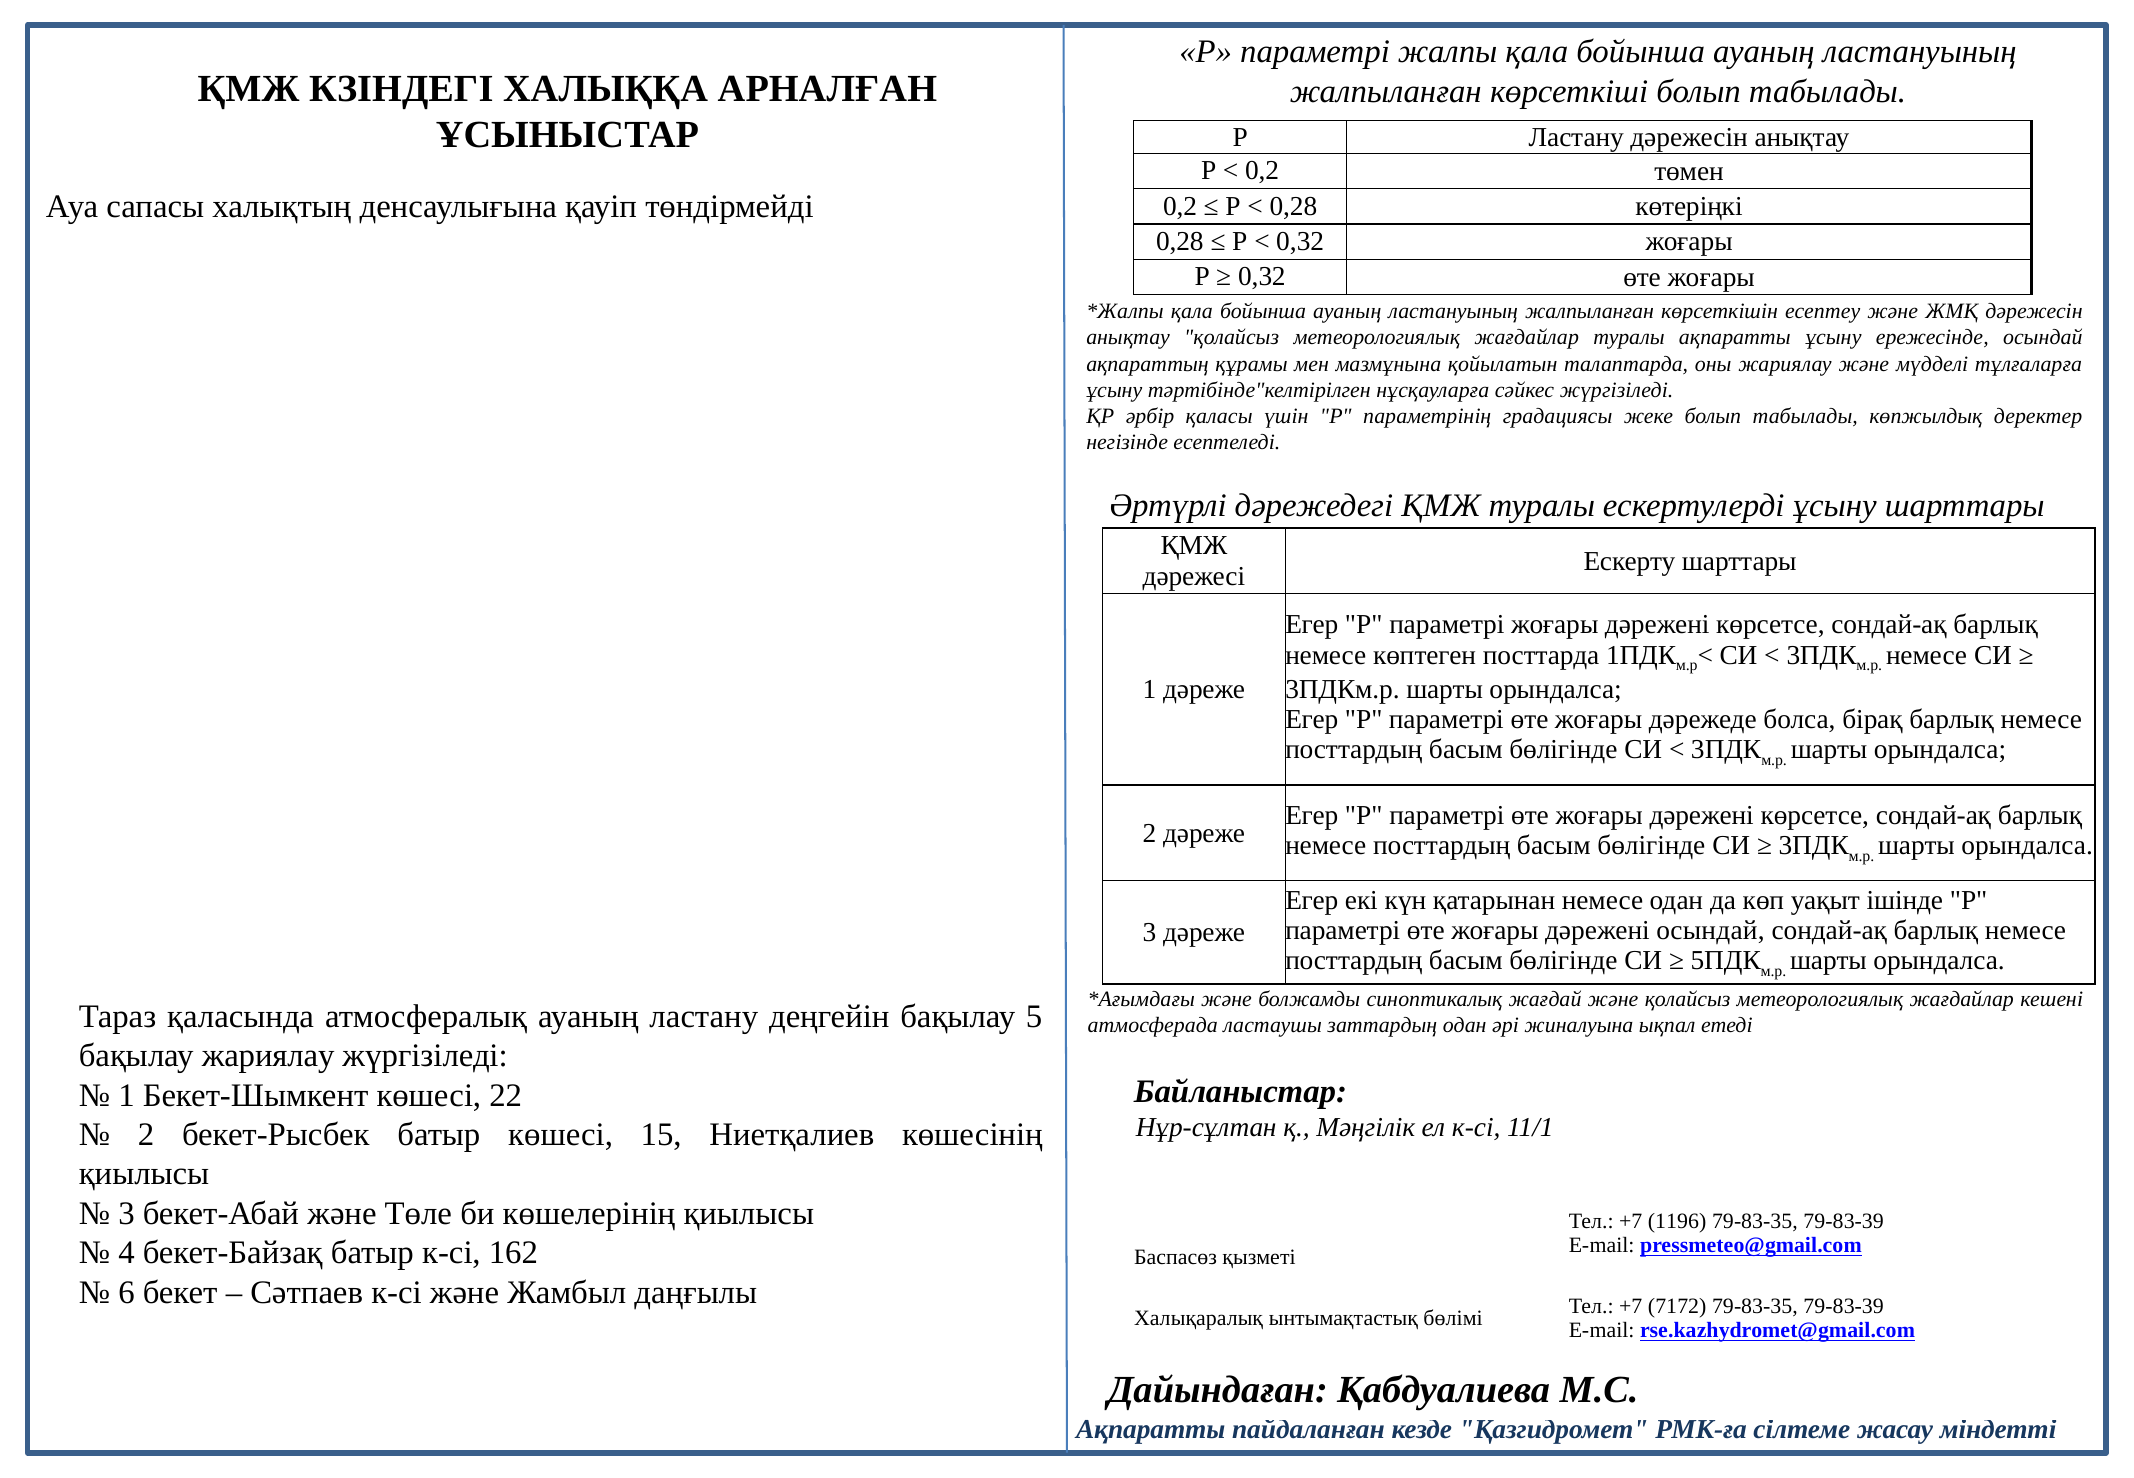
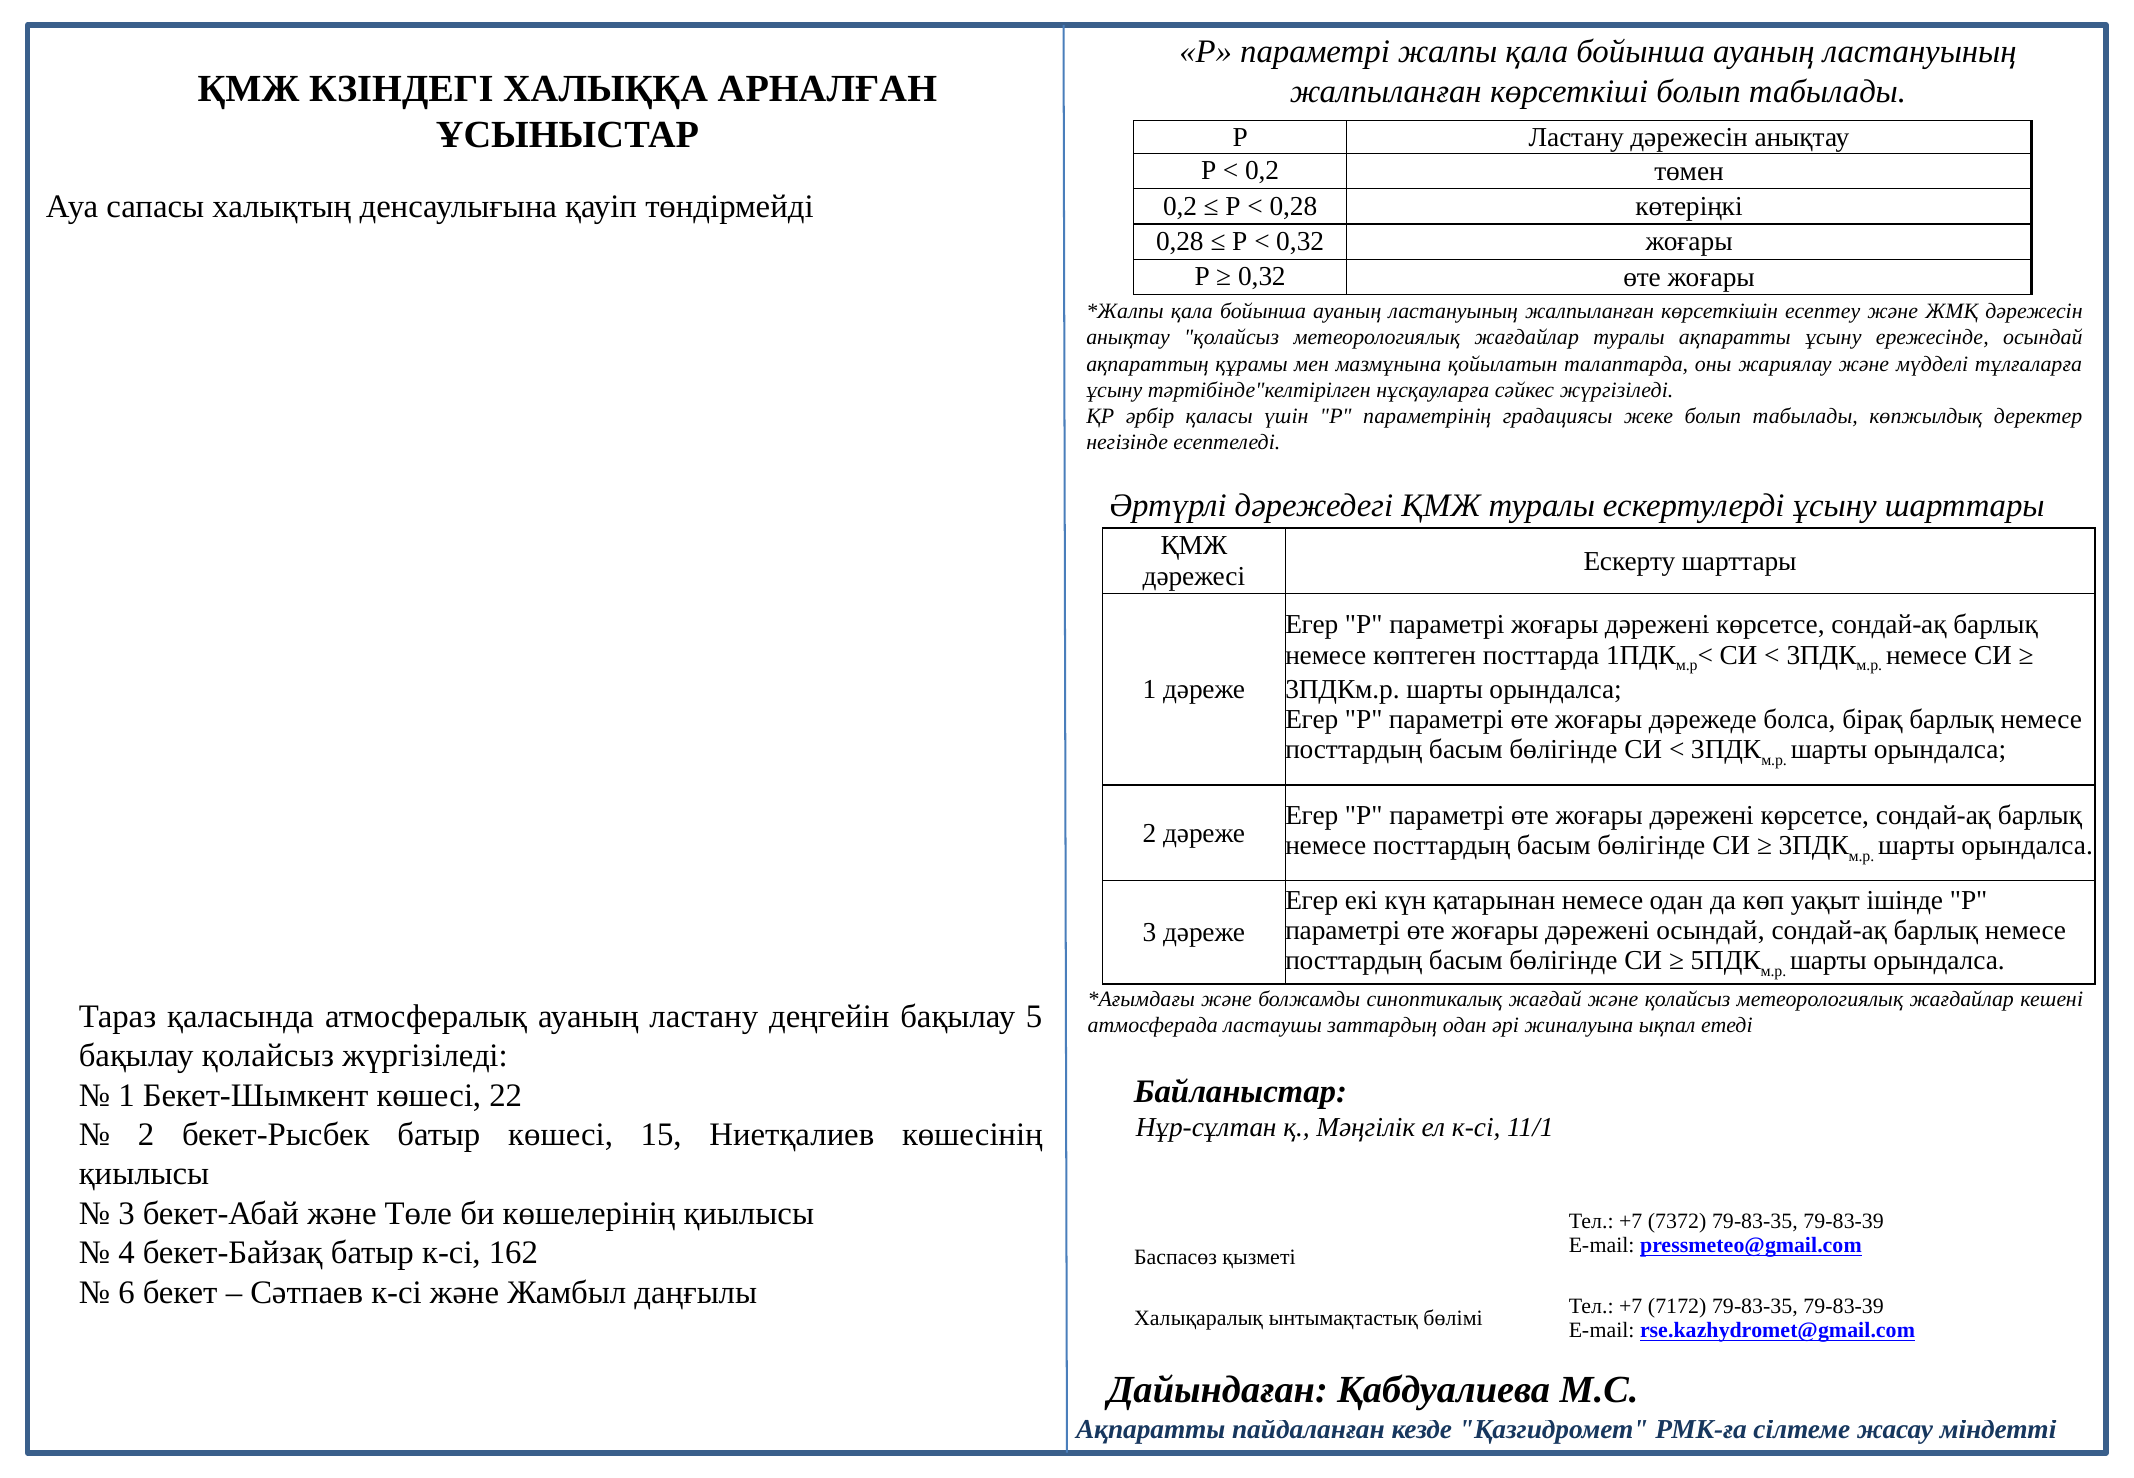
бақылау жариялау: жариялау -> қолайсыз (268, 1055)
1196: 1196 -> 7372 (1677, 1221)
